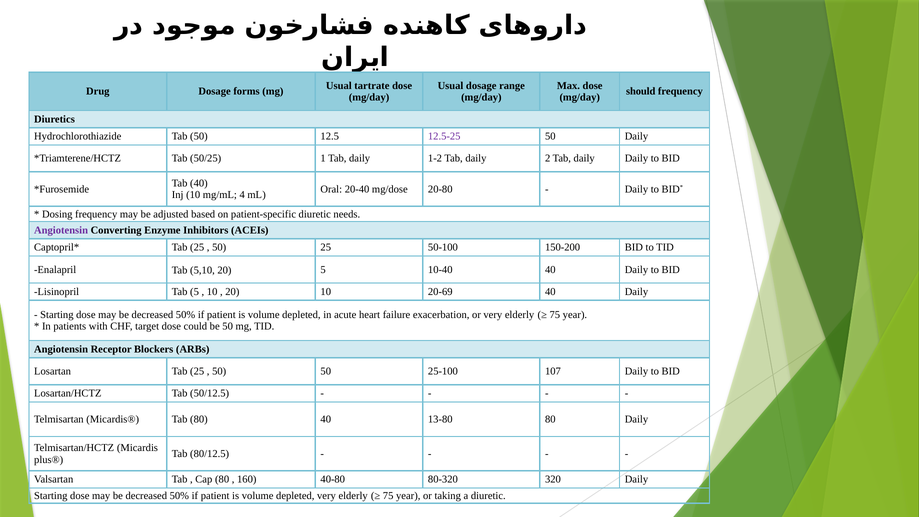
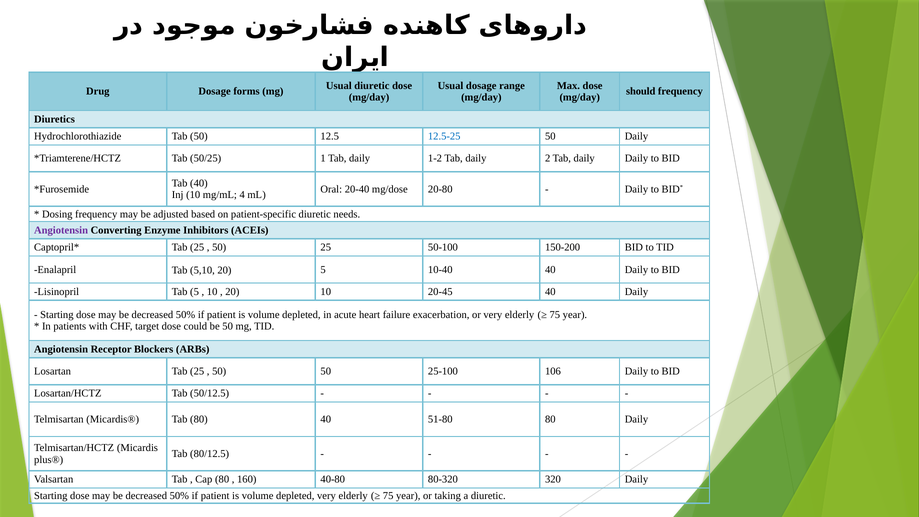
Usual tartrate: tartrate -> diuretic (372, 86)
12.5-25 colour: purple -> blue (444, 136)
20-69: 20-69 -> 20-45 (440, 292)
107: 107 -> 106 (553, 371)
13-80: 13-80 -> 51-80 (440, 419)
